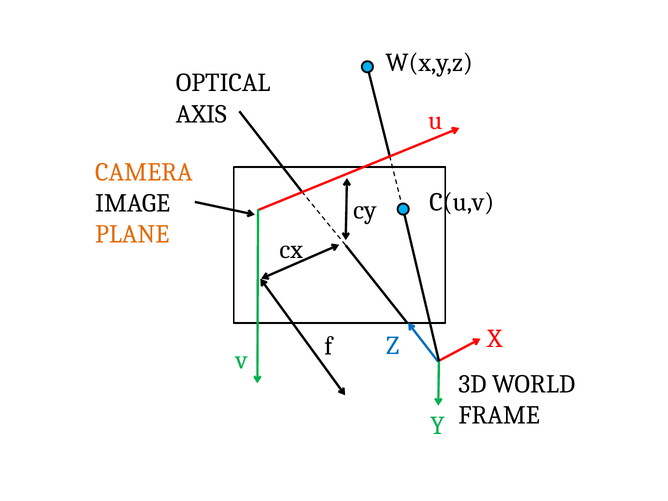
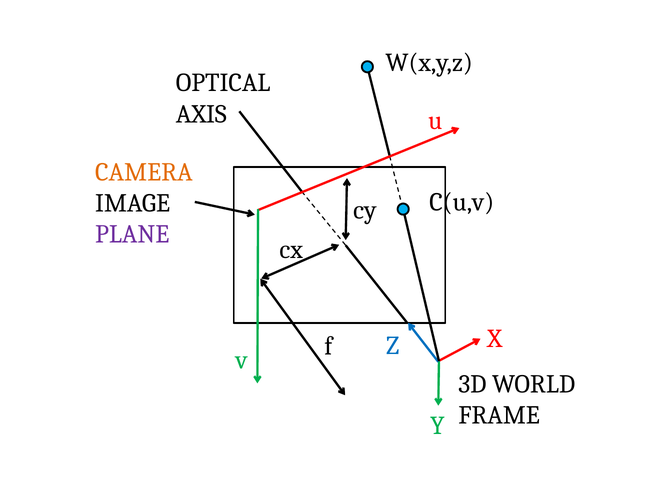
PLANE colour: orange -> purple (132, 234)
